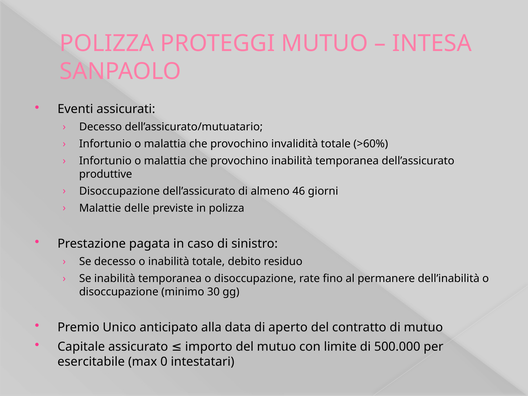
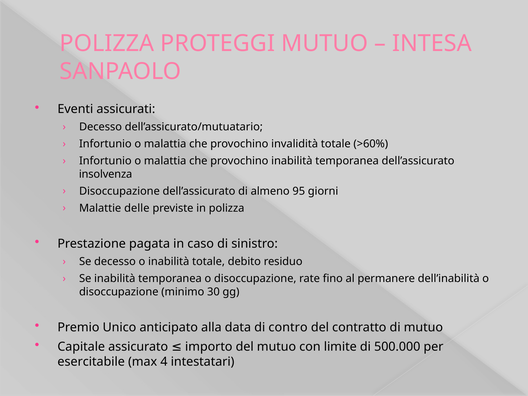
produttive: produttive -> insolvenza (106, 174)
46: 46 -> 95 (299, 191)
aperto: aperto -> contro (288, 327)
0: 0 -> 4 (164, 362)
